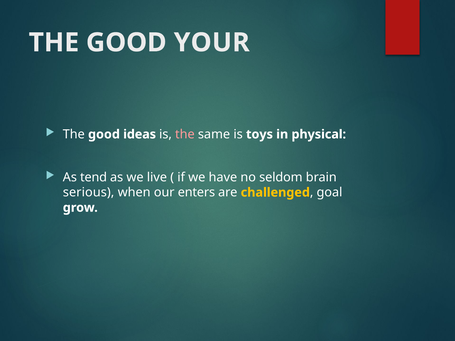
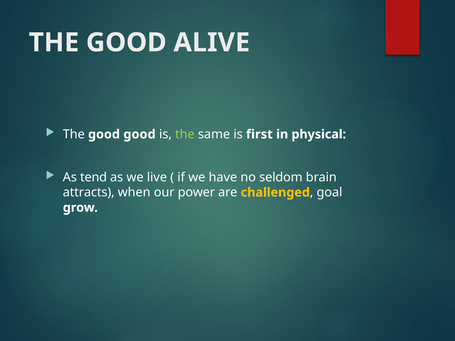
YOUR: YOUR -> ALIVE (212, 43)
good ideas: ideas -> good (139, 134)
the colour: pink -> light green (185, 134)
toys: toys -> first (259, 134)
serious: serious -> attracts (89, 193)
enters: enters -> power (196, 193)
